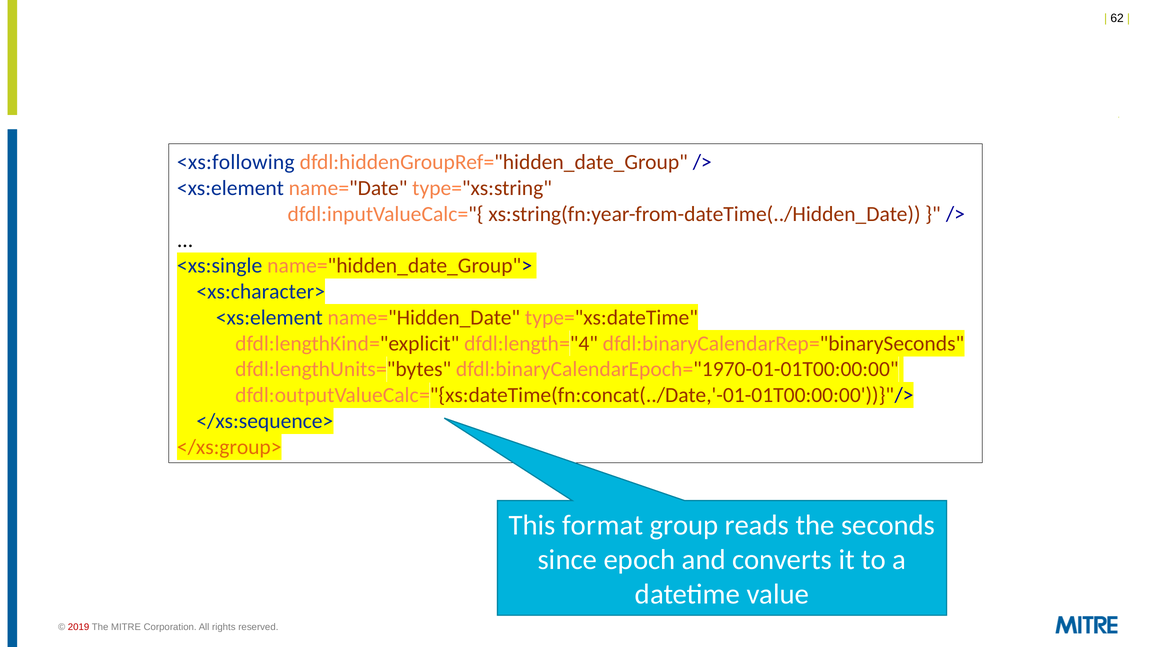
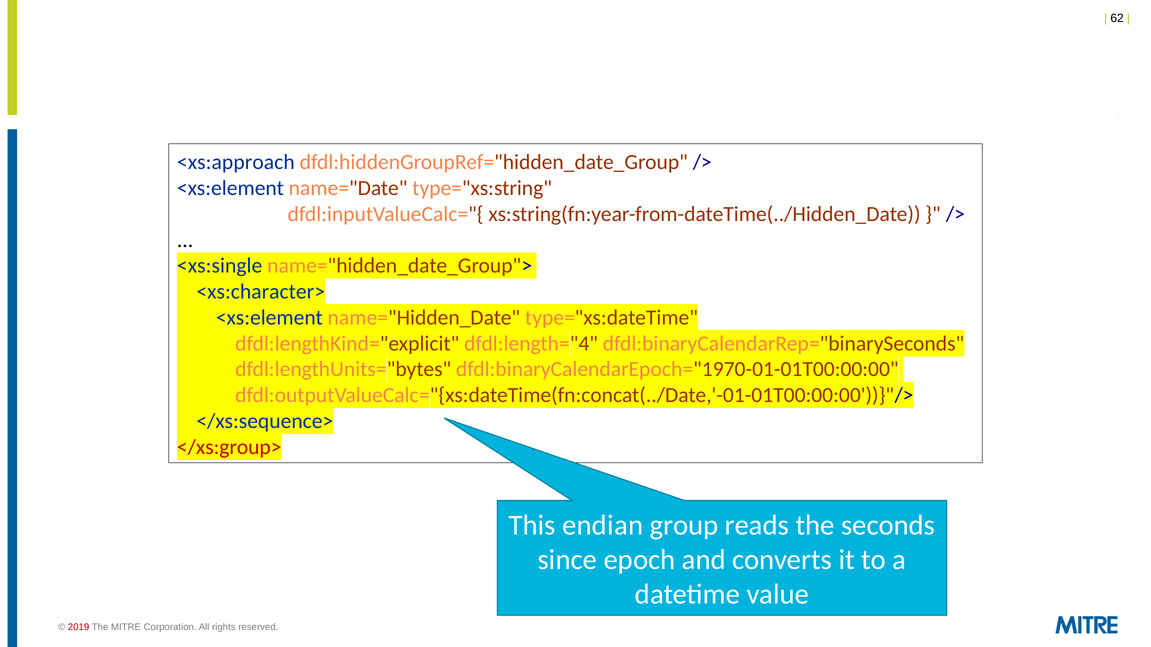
<xs:following: <xs:following -> <xs:approach (236, 162)
</xs:group> colour: orange -> red (229, 447)
format: format -> endian (603, 526)
